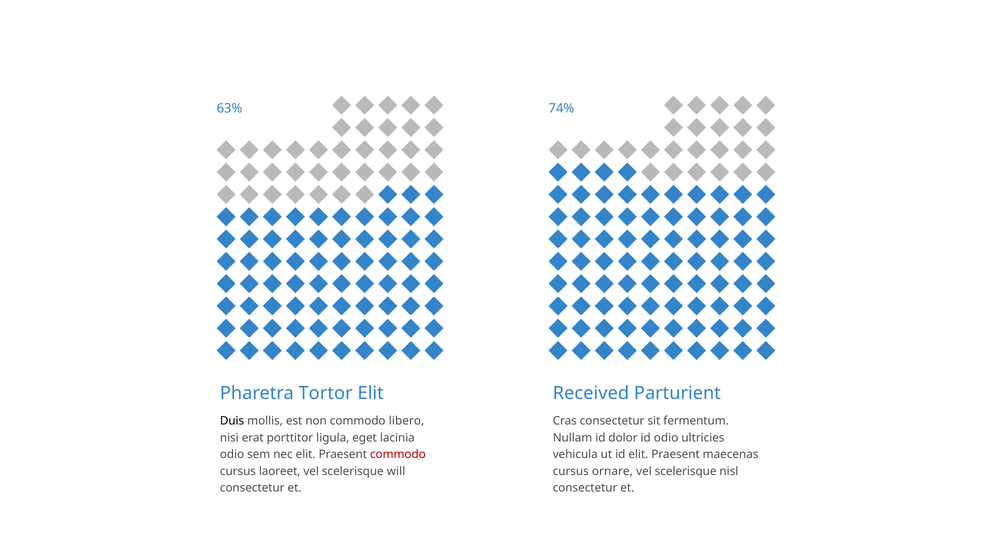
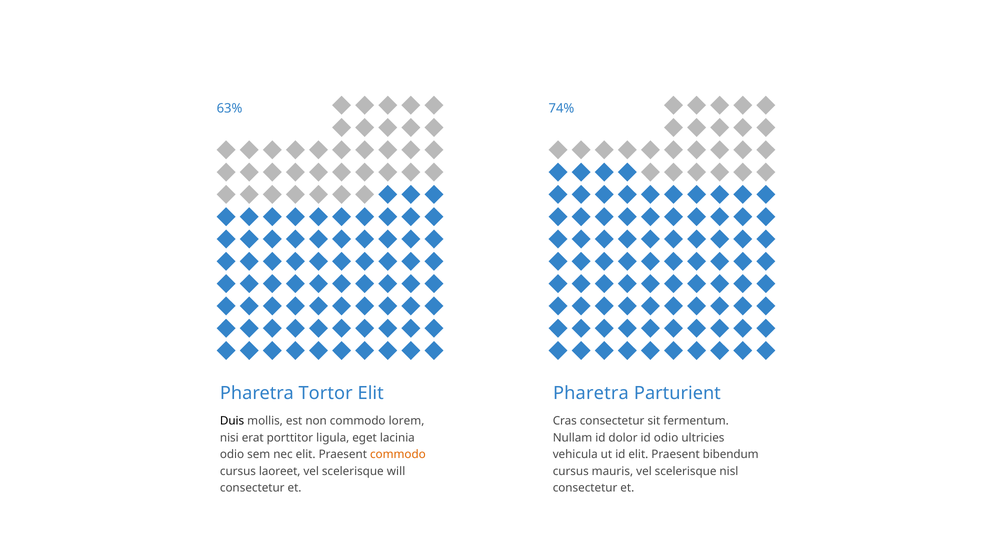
Received: Received -> Pharetra (591, 393)
libero: libero -> lorem (407, 421)
commodo colour: red -> orange (398, 454)
maecenas: maecenas -> bibendum (731, 454)
ornare: ornare -> mauris (612, 471)
